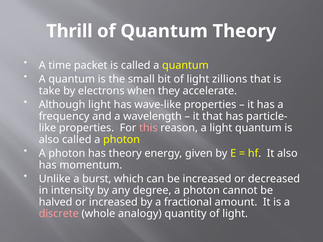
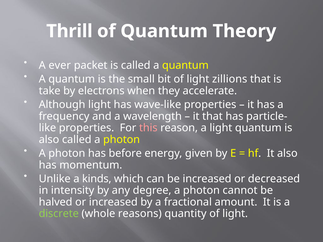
time: time -> ever (60, 65)
has theory: theory -> before (125, 154)
burst: burst -> kinds (97, 179)
discrete colour: pink -> light green (59, 214)
analogy: analogy -> reasons (140, 214)
